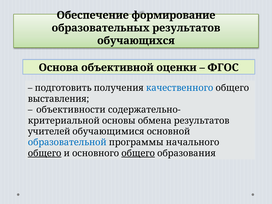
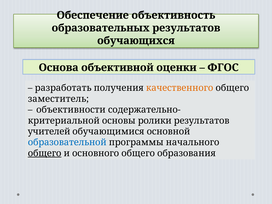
формирование: формирование -> объективность (173, 15)
подготовить: подготовить -> разработать (63, 88)
качественного colour: blue -> orange (180, 88)
выставления: выставления -> заместитель (58, 99)
обмена: обмена -> ролики (155, 121)
общего underline: present -> none (138, 153)
